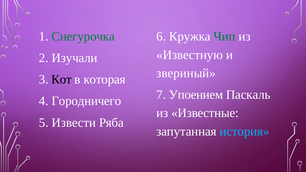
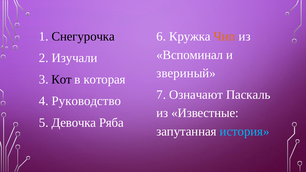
Снегурочка colour: green -> black (83, 37)
Чип colour: green -> orange (225, 37)
Известную: Известную -> Вспоминал (190, 55)
Упоением: Упоением -> Означают (196, 95)
Городничего: Городничего -> Руководство (86, 101)
Извести: Извести -> Девочка (74, 123)
